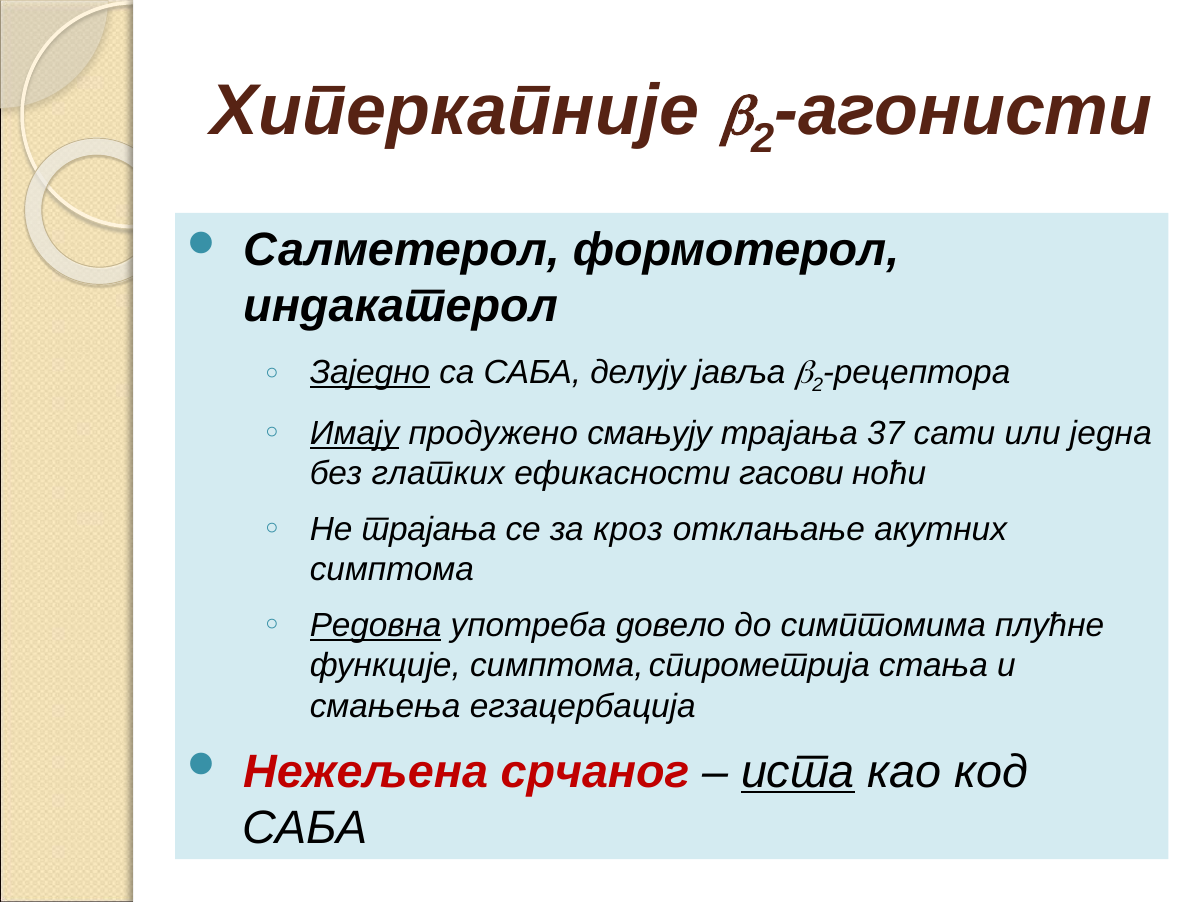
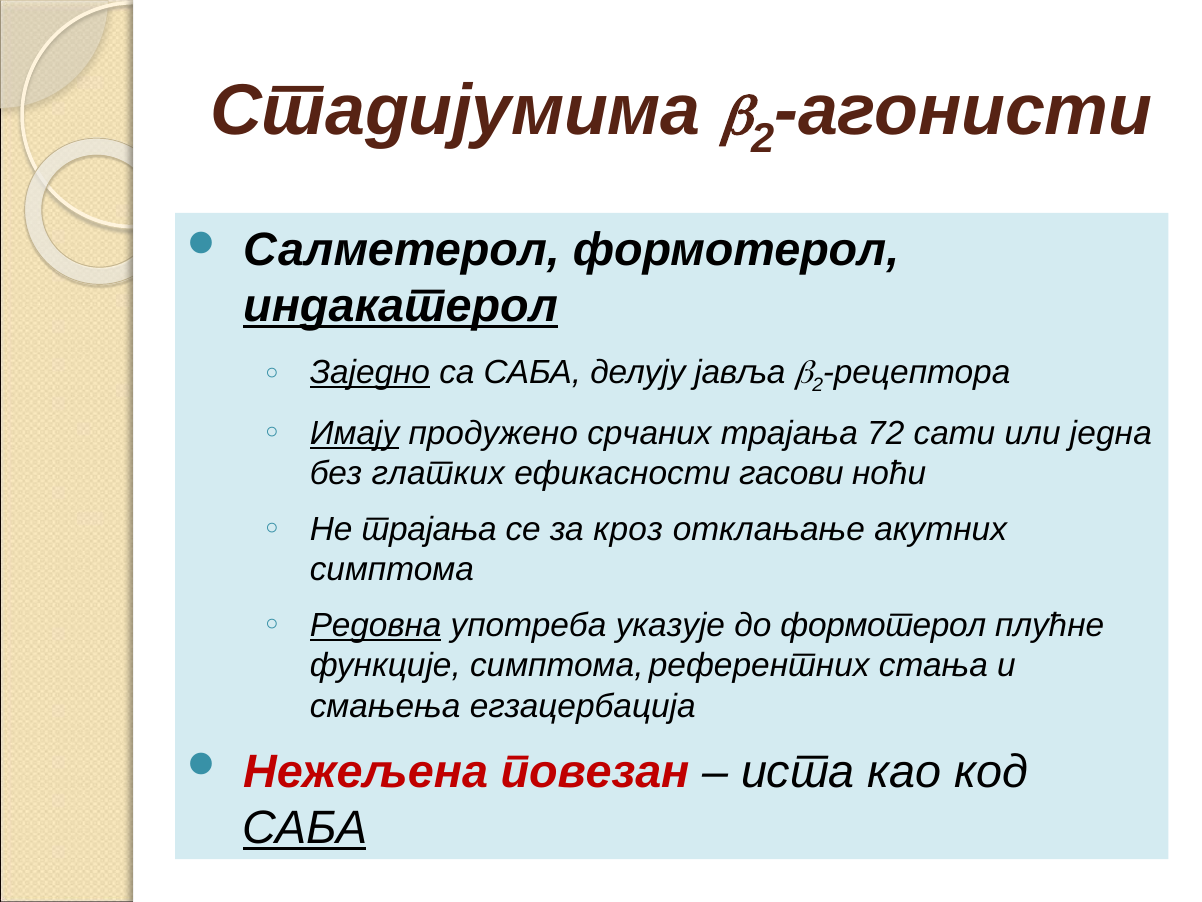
Хиперкапније: Хиперкапније -> Стадијумима (455, 110)
индакатерол underline: none -> present (401, 306)
смањују: смањују -> срчаних (649, 433)
37: 37 -> 72 (886, 433)
довело: довело -> указује (670, 626)
до симптомима: симптомима -> формотерол (883, 626)
спирометрија: спирометрија -> референтних (759, 666)
срчаног: срчаног -> повезан (595, 771)
иста underline: present -> none (798, 771)
САБА underline: none -> present (305, 828)
